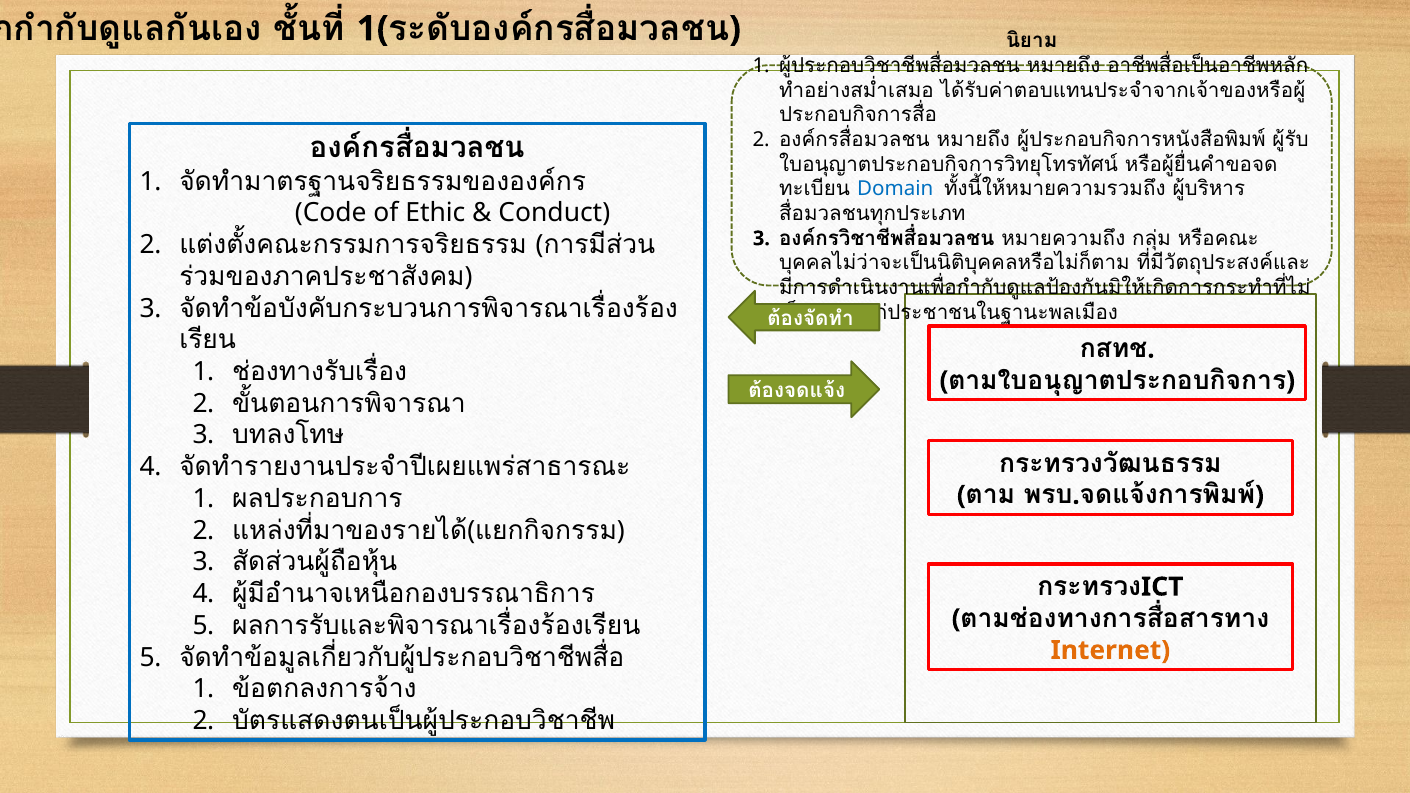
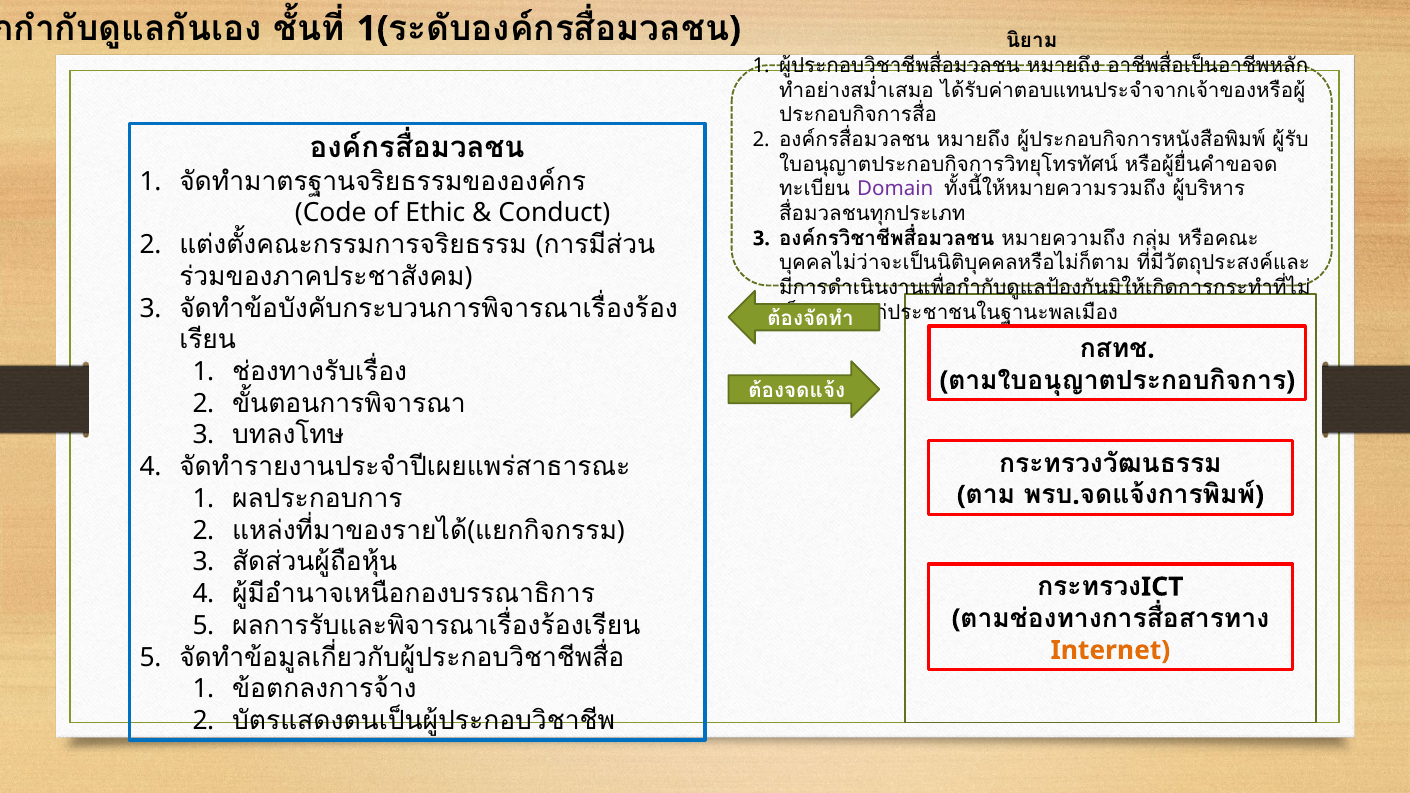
Domain colour: blue -> purple (895, 189)
